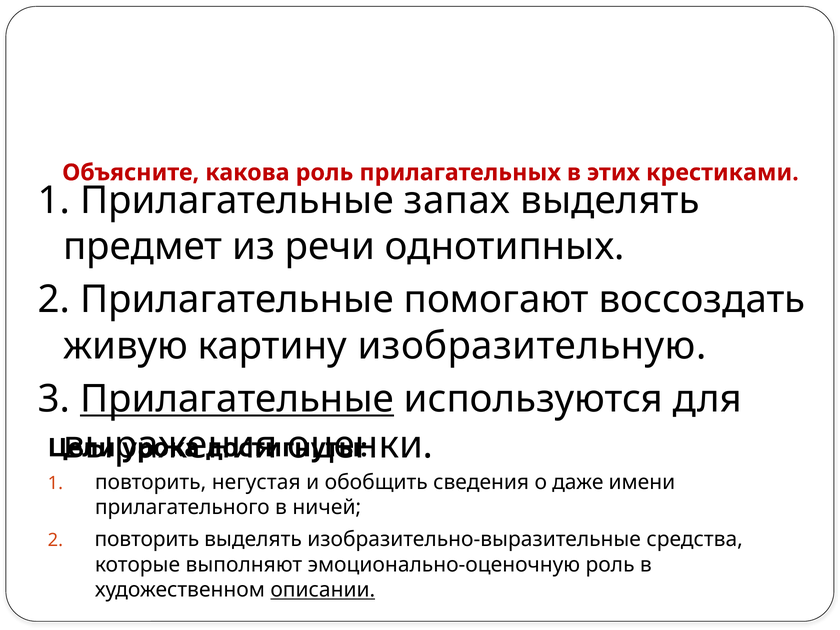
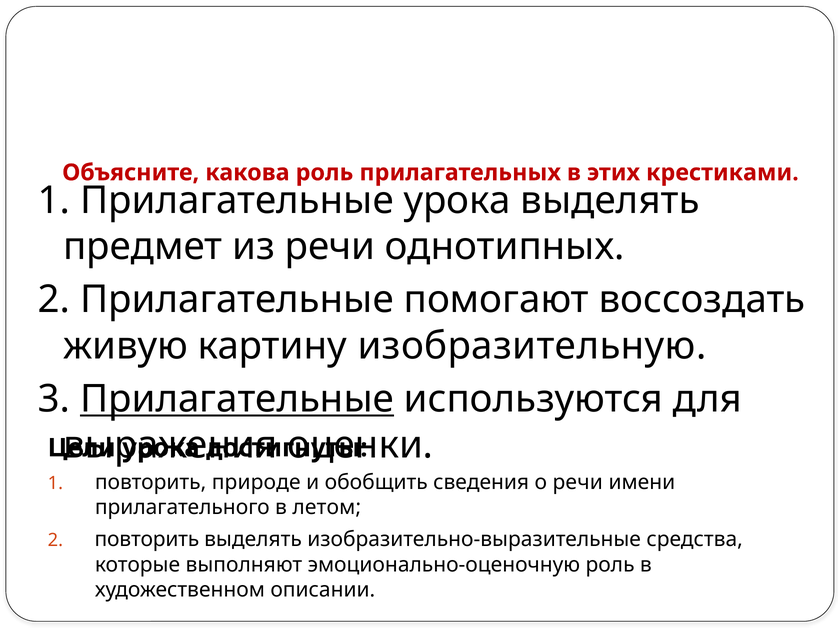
Прилагательные запах: запах -> урока (457, 201)
негустая: негустая -> природе (256, 482)
о даже: даже -> речи (578, 482)
ничей: ничей -> летом (327, 508)
описании underline: present -> none (323, 590)
